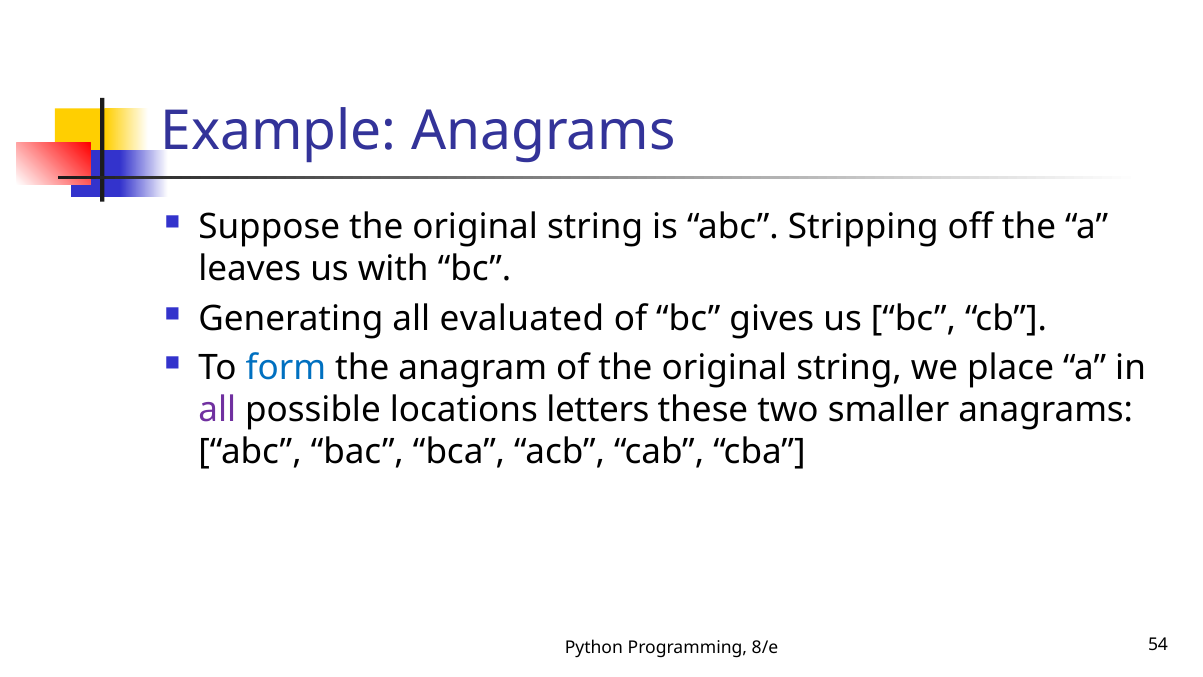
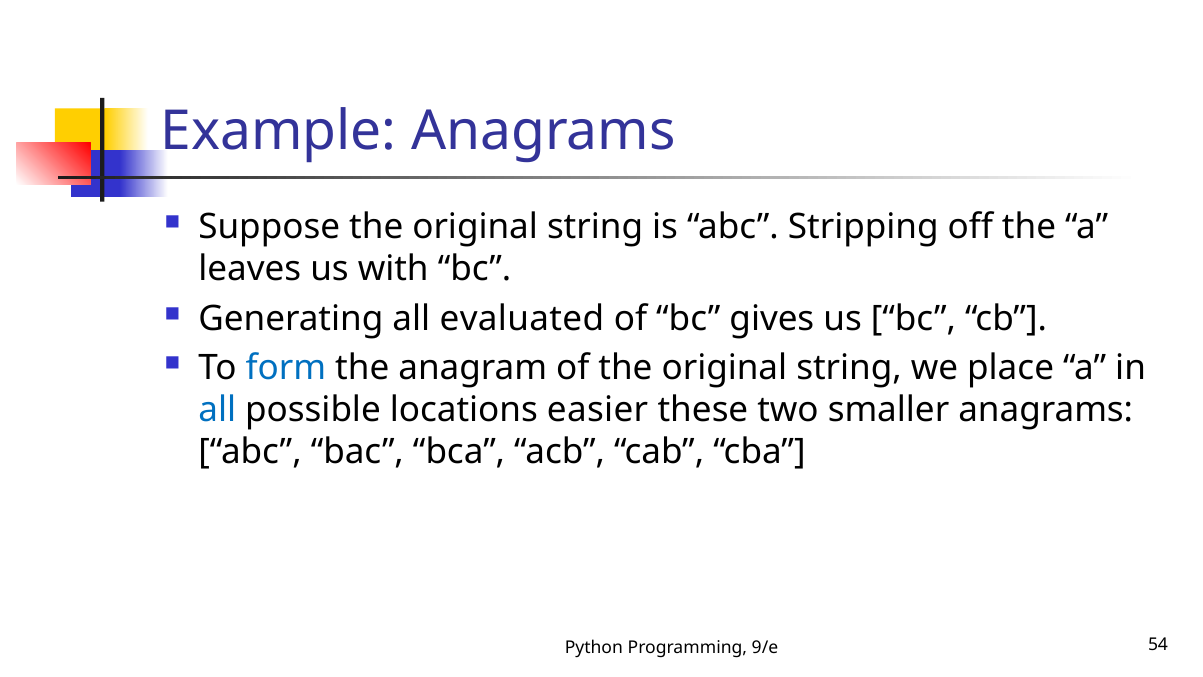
all colour: purple -> blue (217, 410)
letters: letters -> easier (598, 410)
8/e: 8/e -> 9/e (765, 647)
